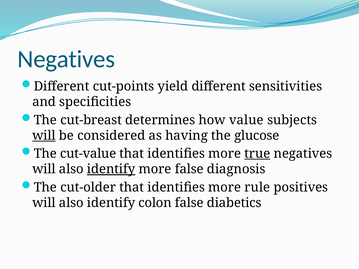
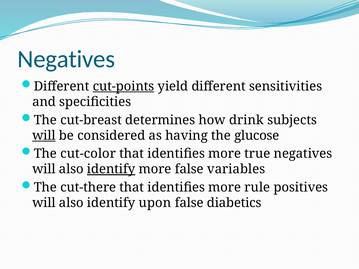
cut-points underline: none -> present (124, 86)
value: value -> drink (246, 120)
cut-value: cut-value -> cut-color (88, 154)
true underline: present -> none (257, 154)
diagnosis: diagnosis -> variables (236, 169)
cut-older: cut-older -> cut-there (88, 187)
colon: colon -> upon (155, 203)
